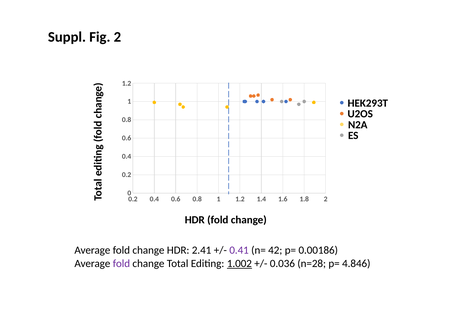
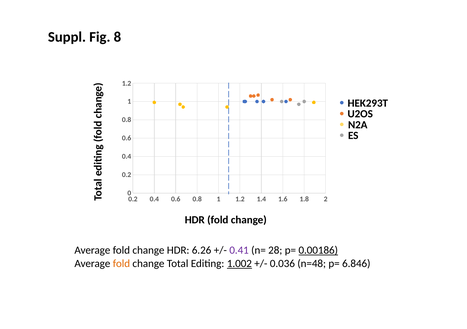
Fig 2: 2 -> 8 (117, 37)
2.41: 2.41 -> 6.26 (202, 251)
42: 42 -> 28 (275, 251)
0.00186 underline: none -> present (318, 251)
fold colour: purple -> orange (121, 264)
n=28: n=28 -> n=48 (312, 264)
4.846: 4.846 -> 6.846 (356, 264)
